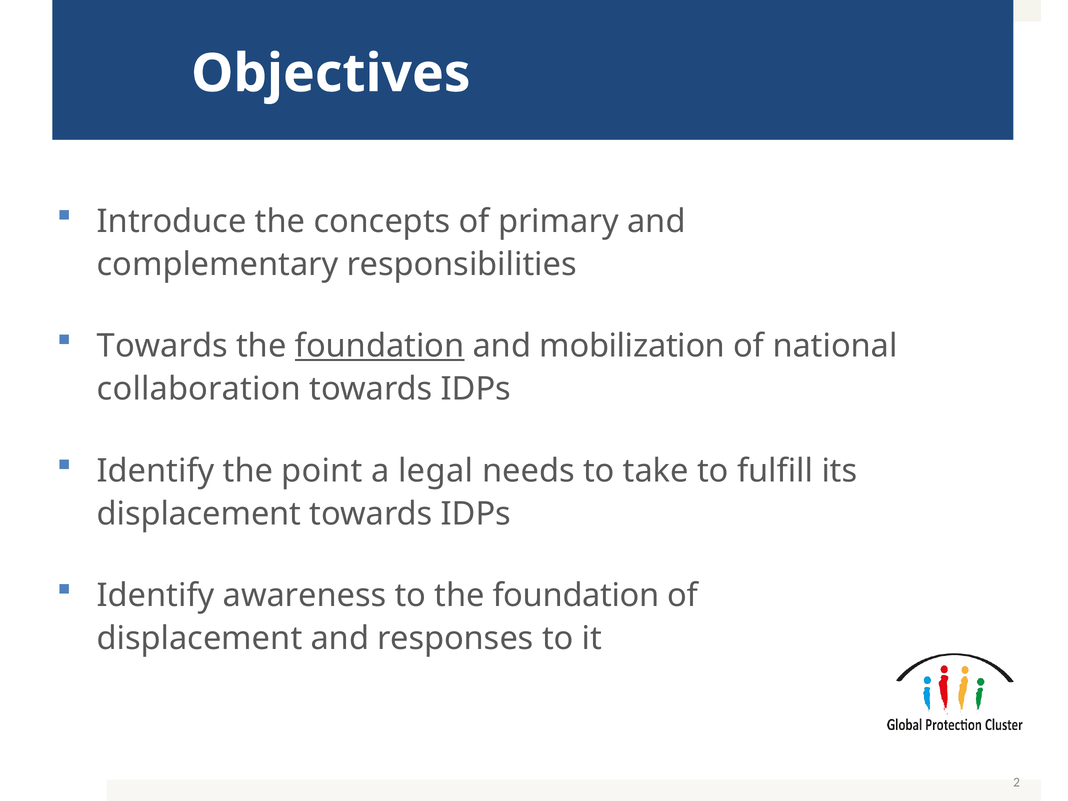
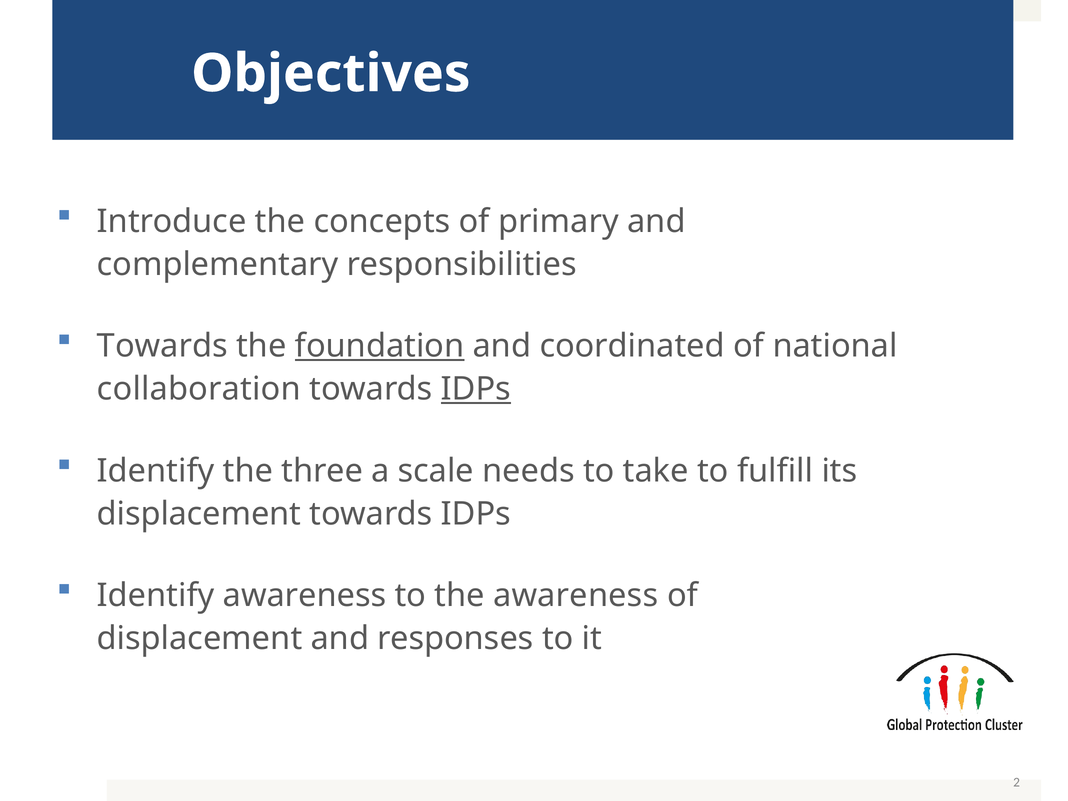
mobilization: mobilization -> coordinated (632, 346)
IDPs underline: none -> present (476, 389)
point: point -> three (322, 471)
legal: legal -> scale (436, 471)
to the foundation: foundation -> awareness (576, 595)
